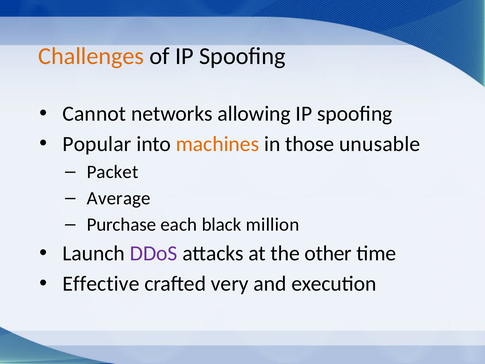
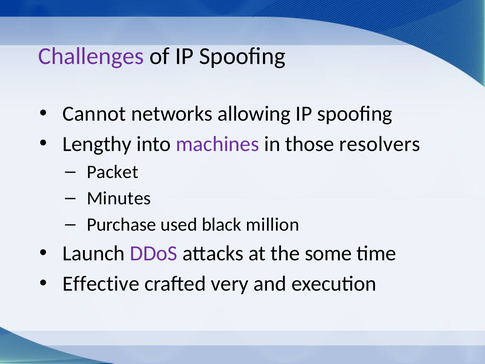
Challenges colour: orange -> purple (91, 56)
Popular: Popular -> Lengthy (97, 144)
machines colour: orange -> purple (217, 144)
unusable: unusable -> resolvers (380, 144)
Average: Average -> Minutes (119, 198)
each: each -> used (179, 225)
other: other -> some (328, 253)
